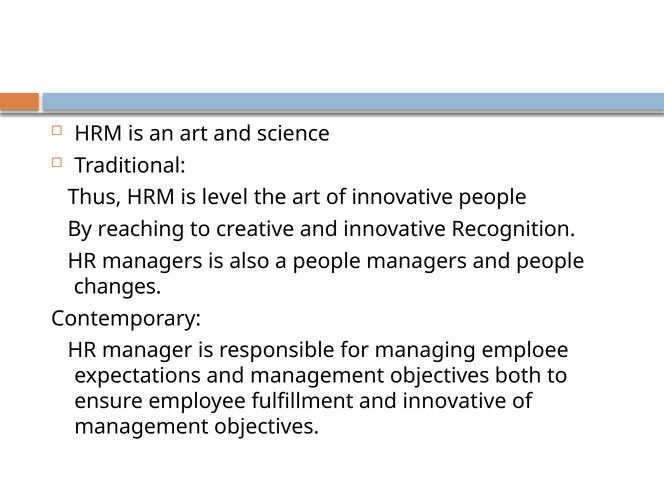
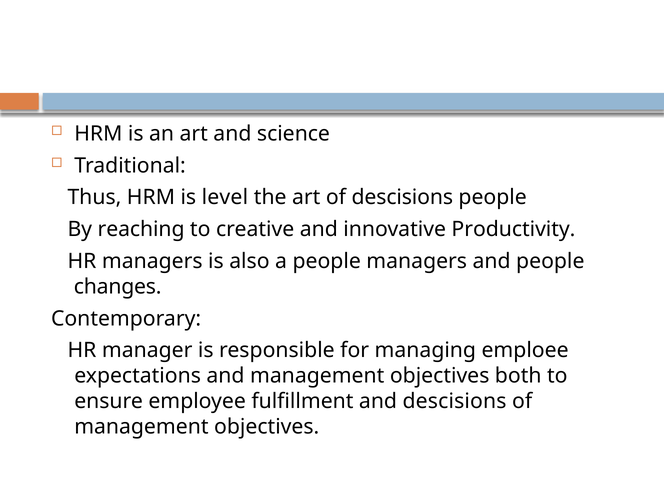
of innovative: innovative -> descisions (402, 197)
Recognition: Recognition -> Productivity (513, 229)
fulfillment and innovative: innovative -> descisions (455, 401)
